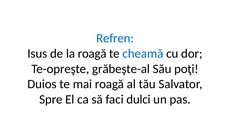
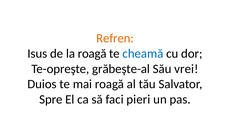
Refren colour: blue -> orange (115, 38)
poţi: poţi -> vrei (186, 69)
dulci: dulci -> pieri (138, 100)
